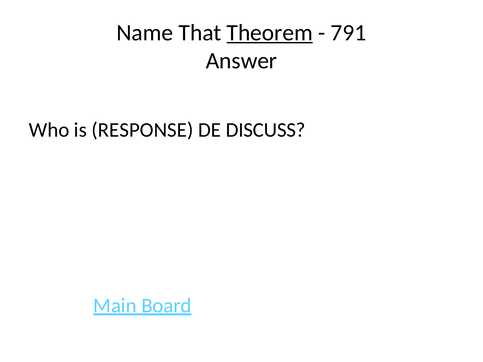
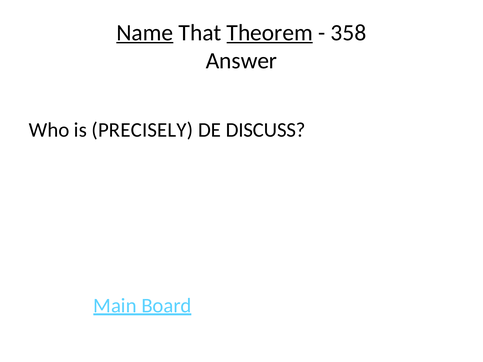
Name underline: none -> present (145, 33)
791: 791 -> 358 (348, 33)
RESPONSE: RESPONSE -> PRECISELY (142, 130)
